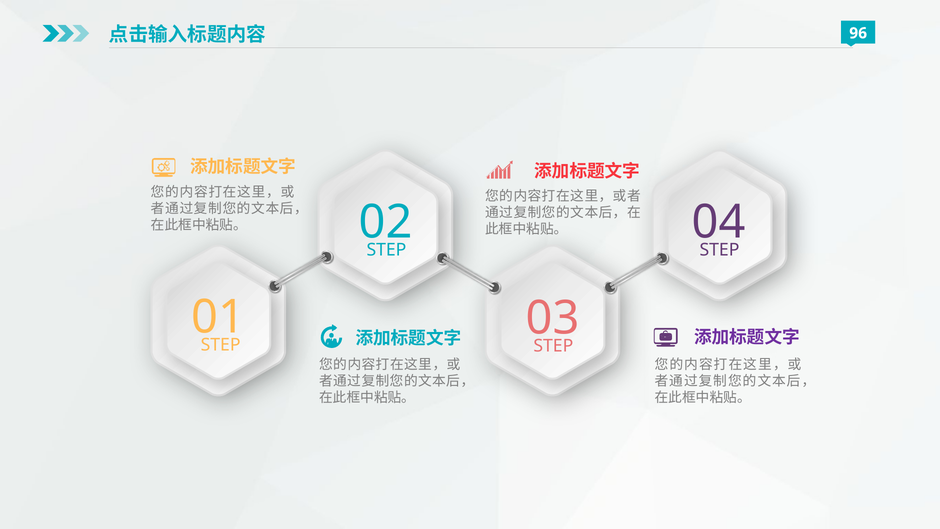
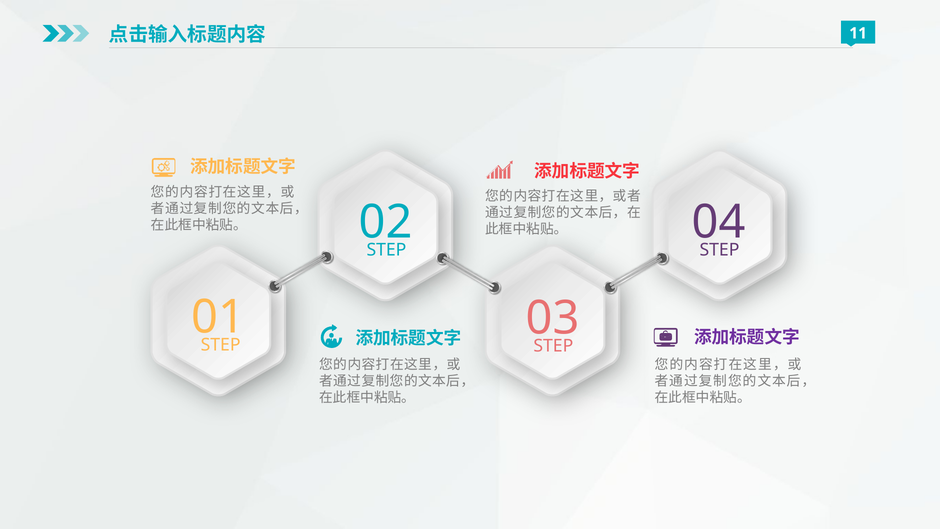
96: 96 -> 11 (858, 33)
